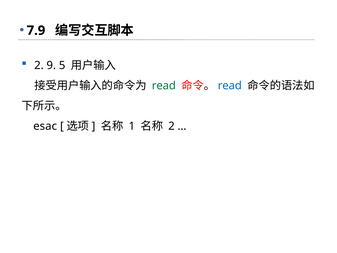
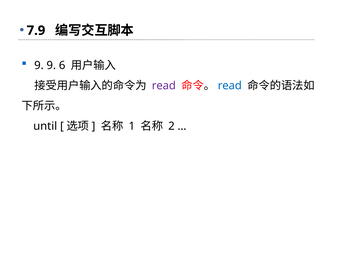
2: 2 -> 9 (39, 65)
5: 5 -> 6 (62, 65)
read colour: green -> purple (164, 86)
esac: esac -> until (45, 126)
